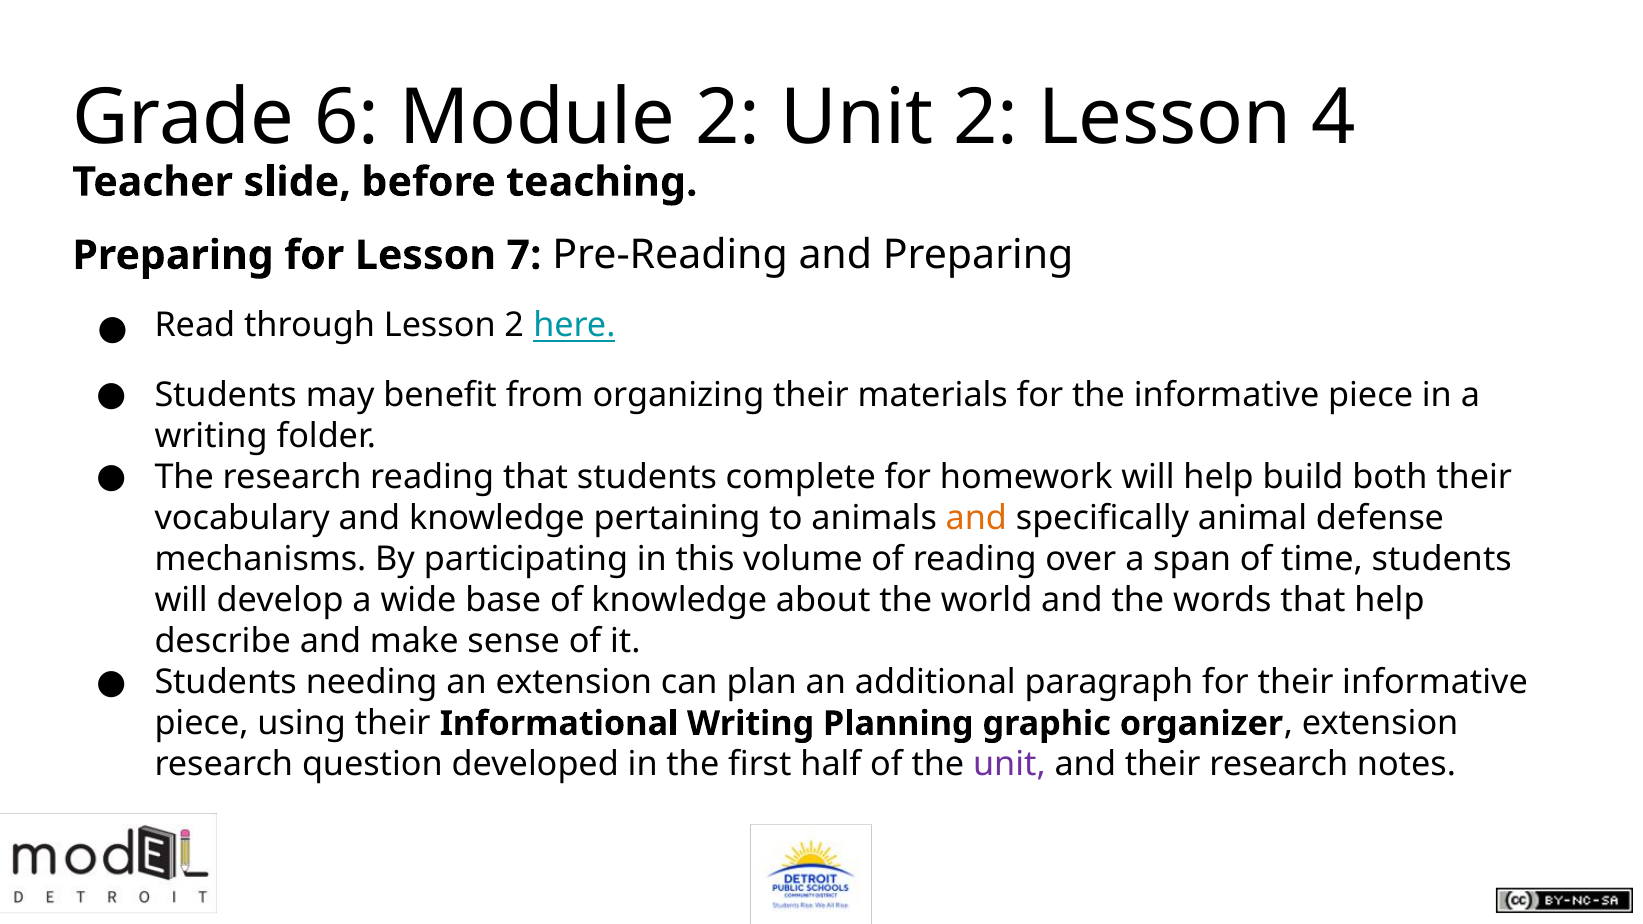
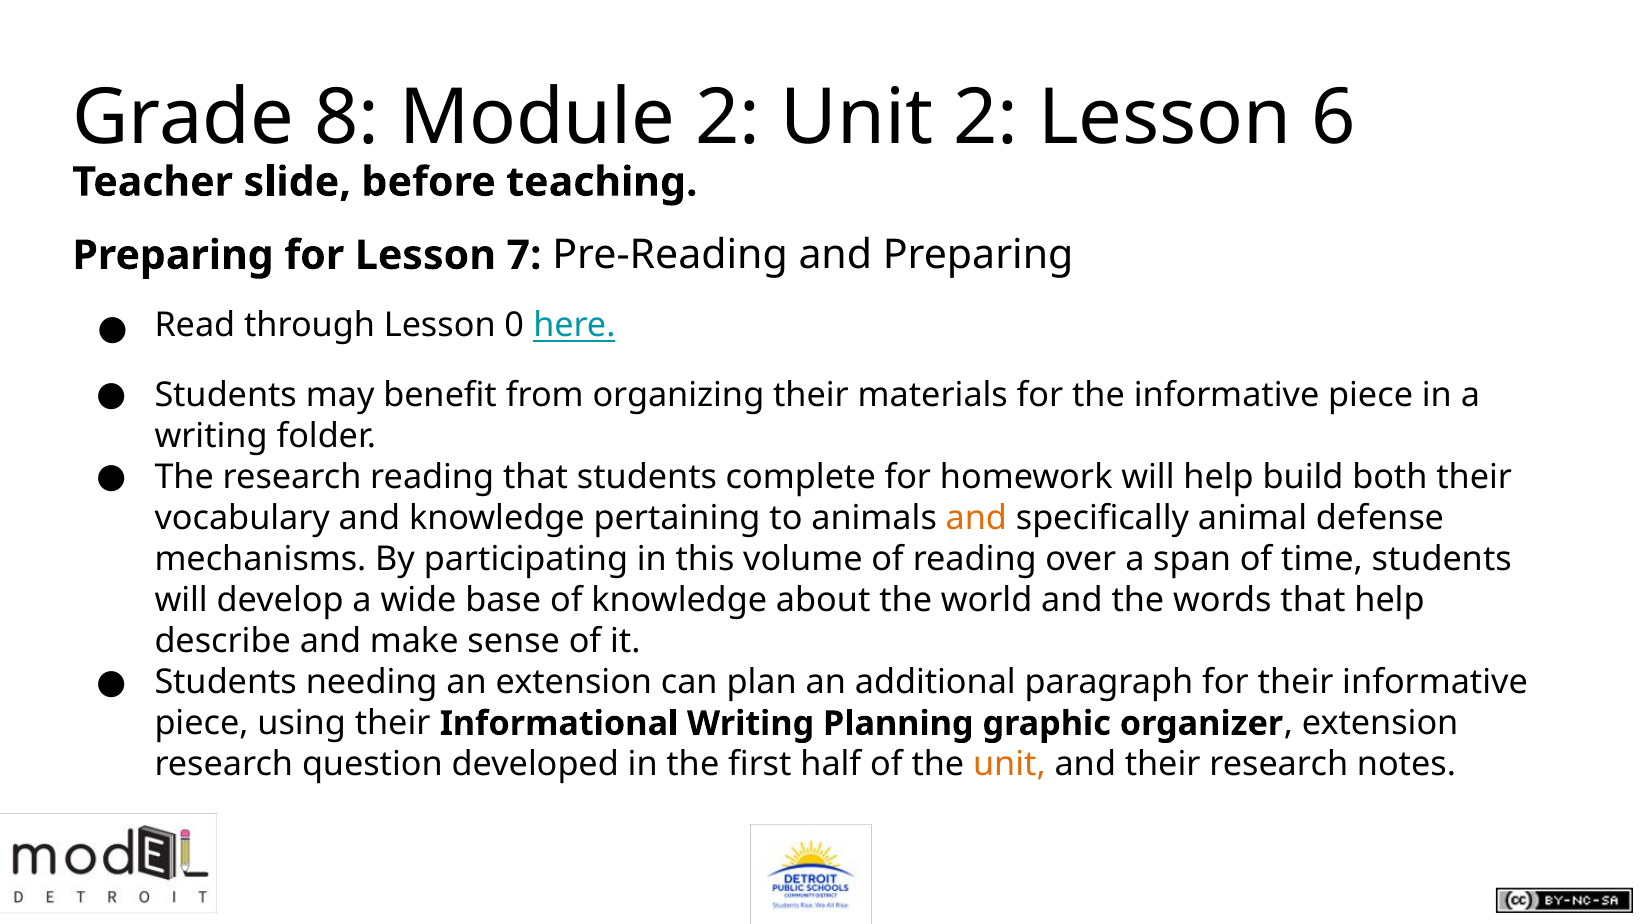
6: 6 -> 8 (347, 118)
4: 4 -> 6 (1334, 118)
Lesson 2: 2 -> 0 (514, 325)
unit colour: purple -> orange (1009, 765)
